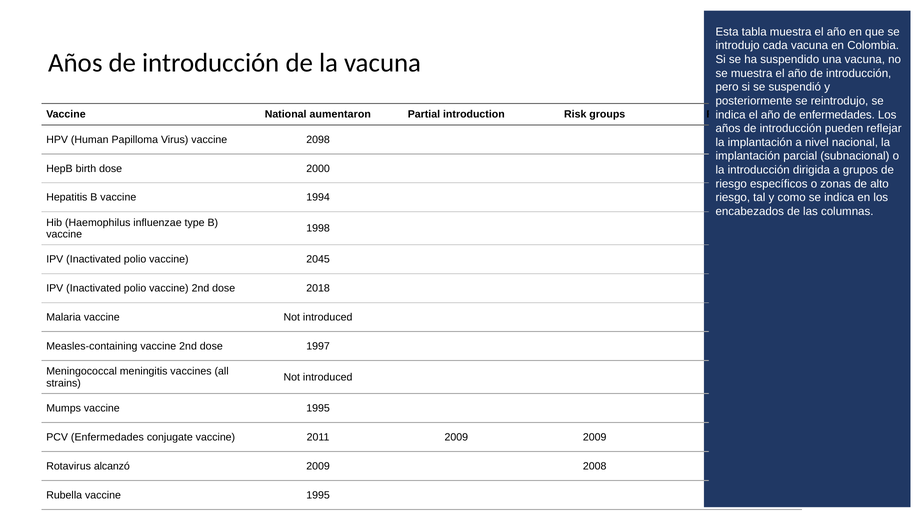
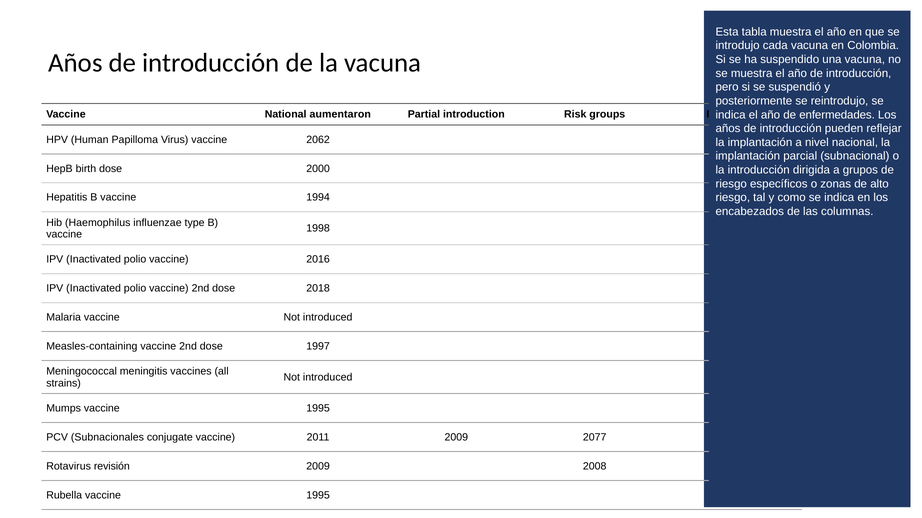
2098: 2098 -> 2062 (318, 140)
vaccine 2045: 2045 -> 2016 (318, 260)
PCV Enfermedades: Enfermedades -> Subnacionales (107, 438)
2009 2009: 2009 -> 2077 (595, 438)
alcanzó: alcanzó -> revisión (112, 467)
